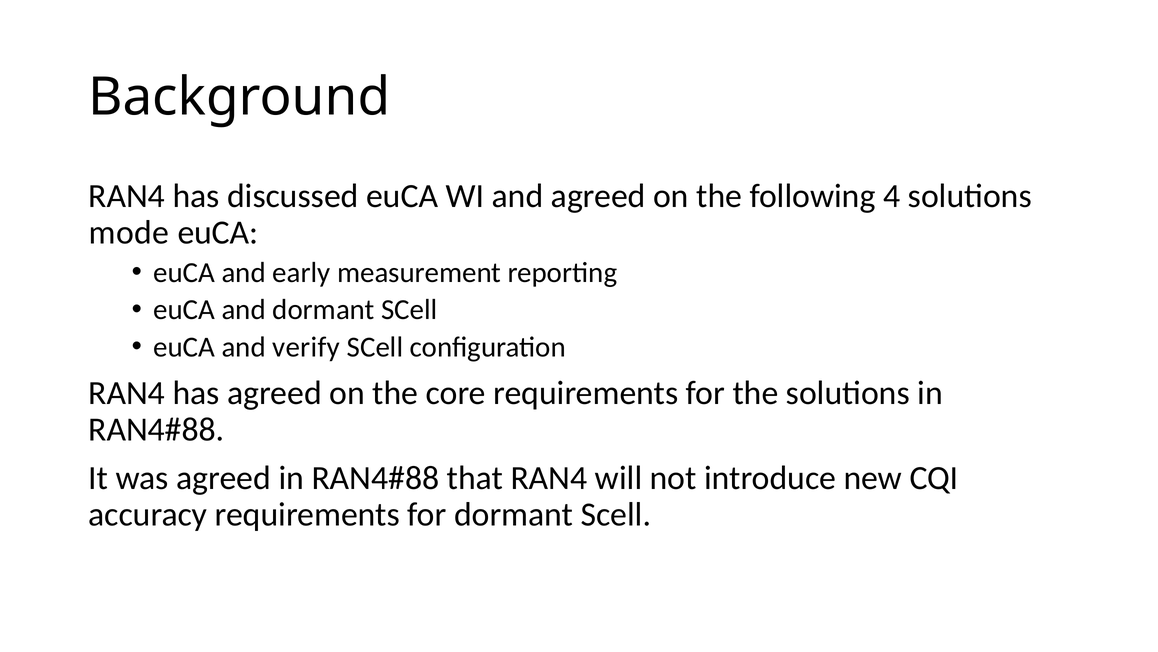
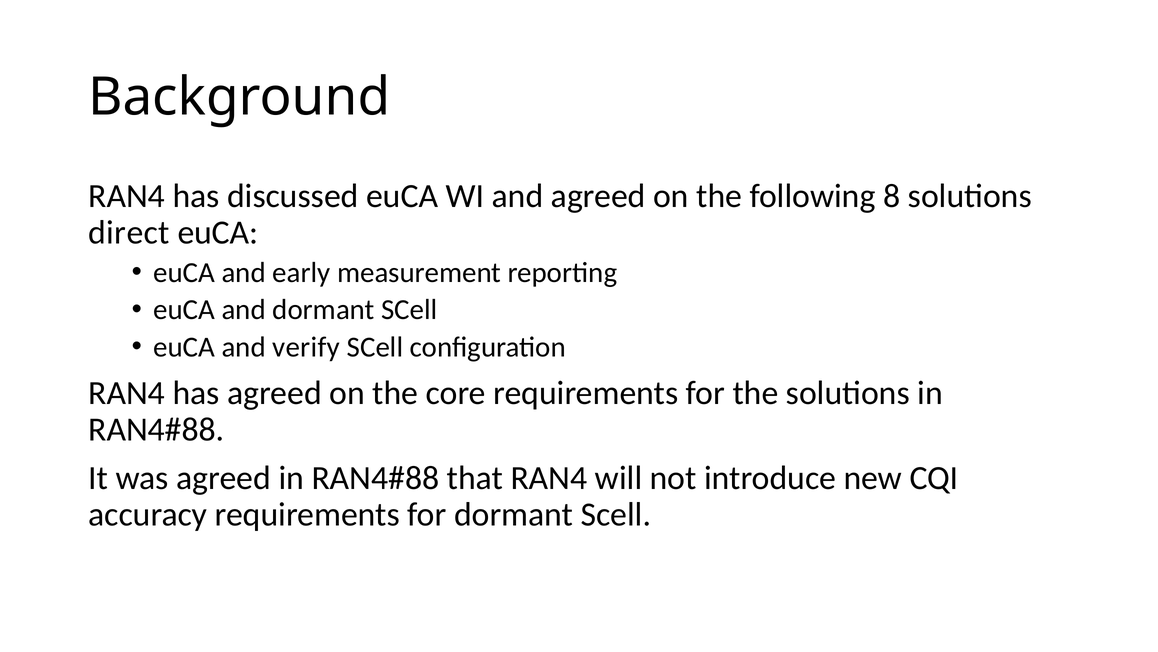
4: 4 -> 8 (892, 196)
mode: mode -> direct (129, 232)
